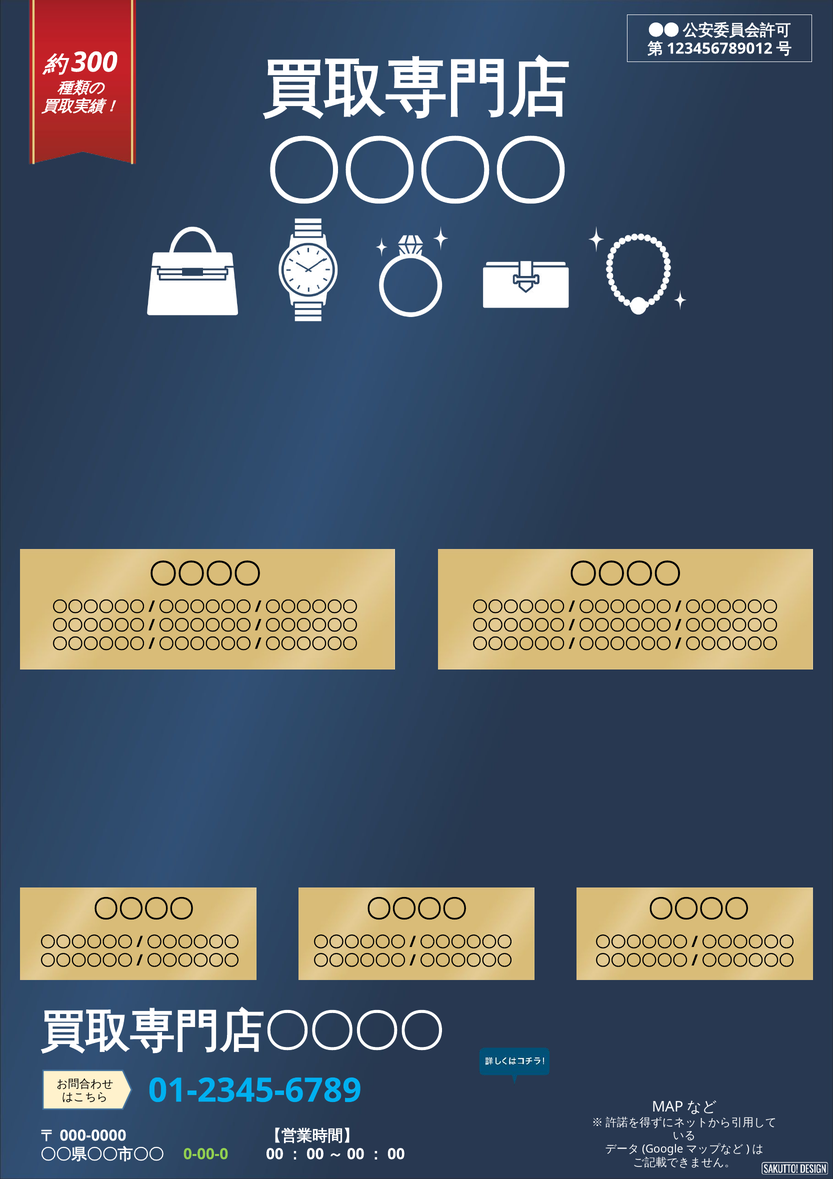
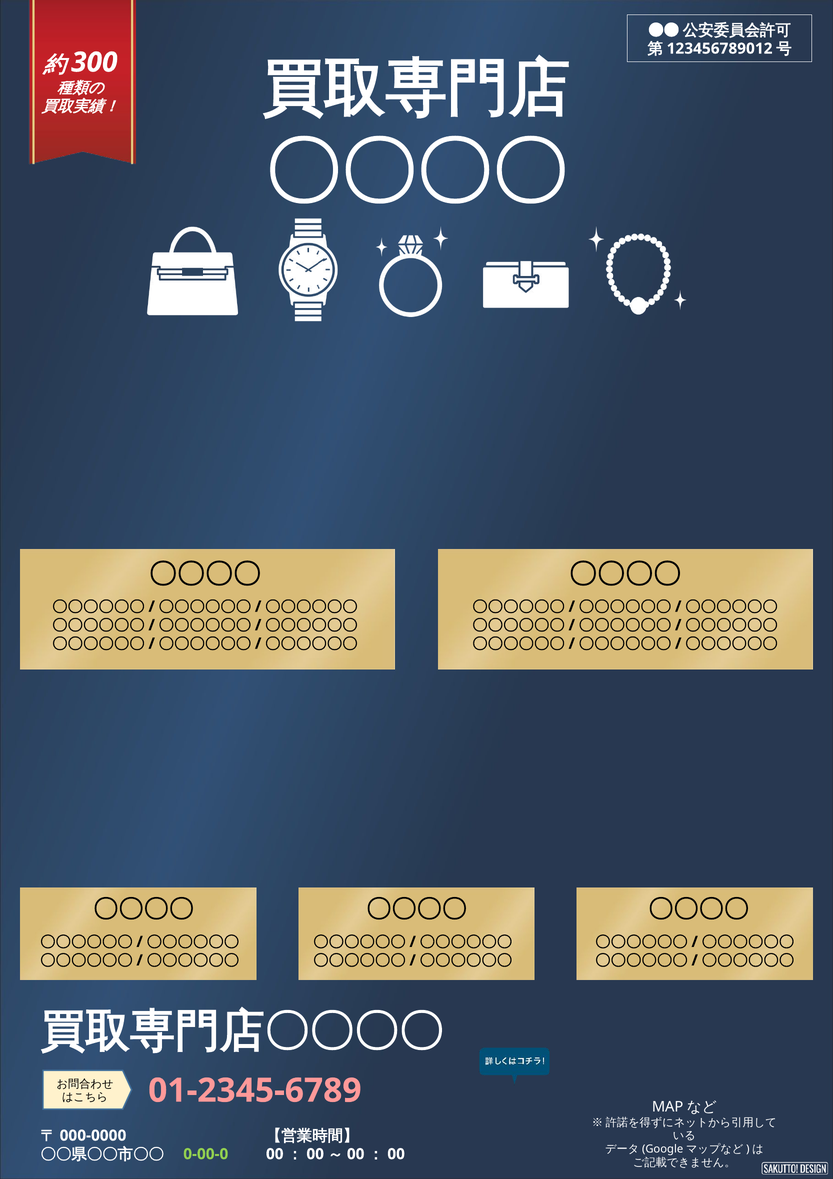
01-2345-6789 colour: light blue -> pink (255, 1090)
